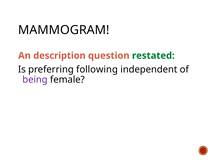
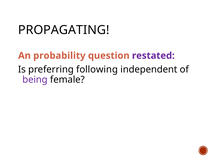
MAMMOGRAM: MAMMOGRAM -> PROPAGATING (64, 30)
description: description -> probability (59, 56)
restated colour: green -> purple (153, 56)
